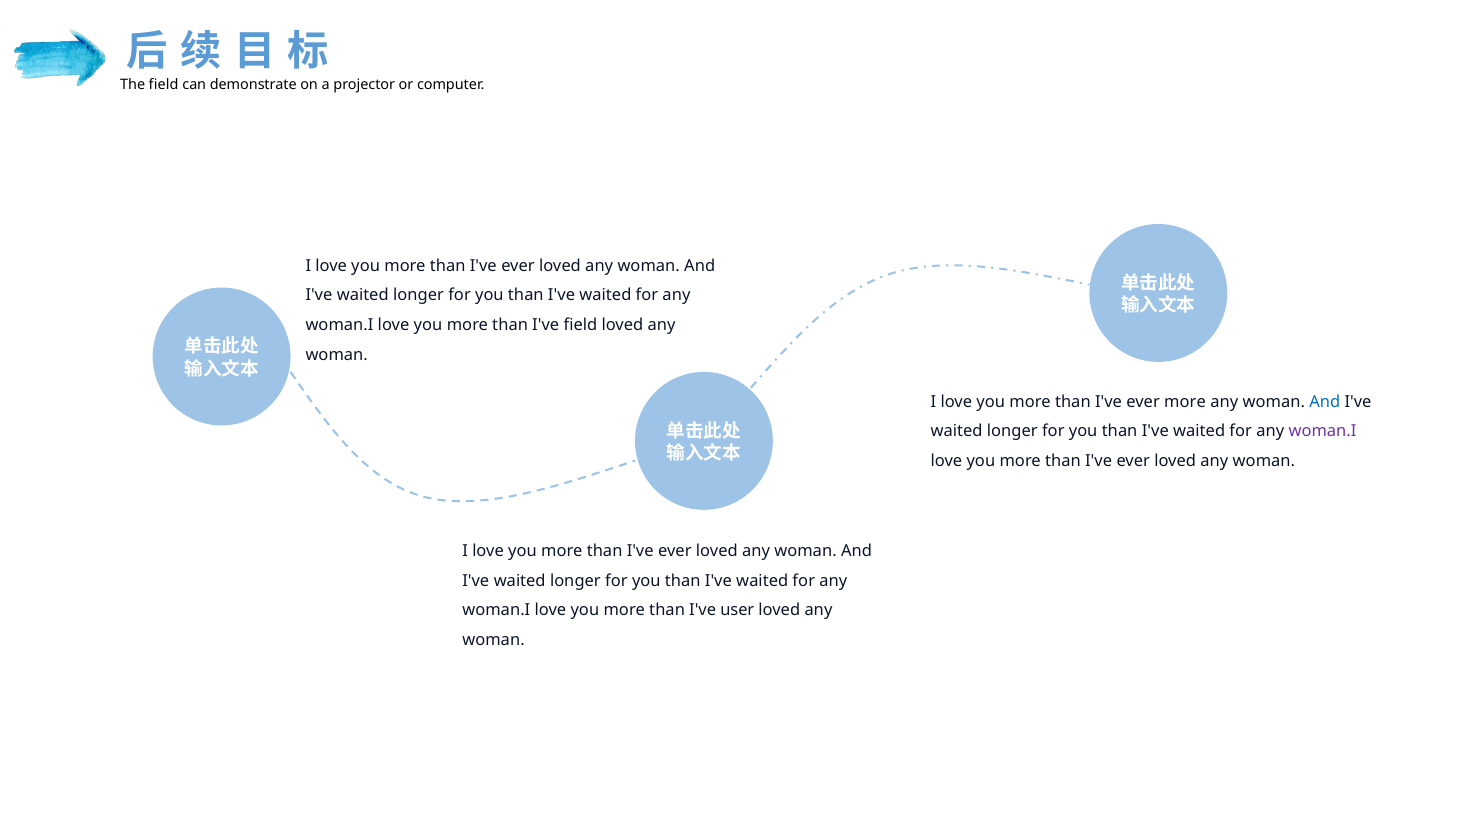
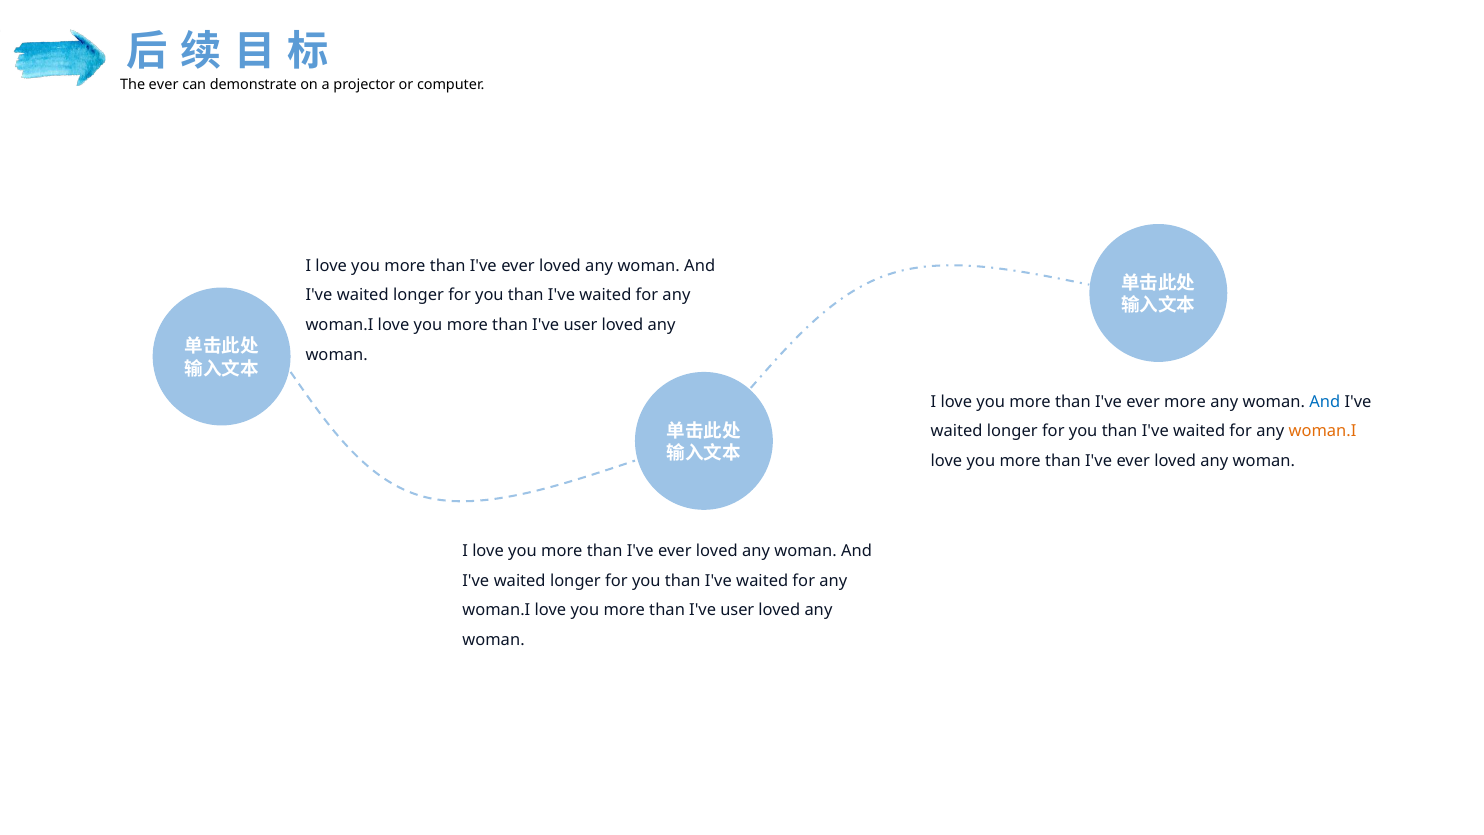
The field: field -> ever (164, 85)
field: field -> user (580, 325)
woman.I colour: purple -> orange (1323, 431)
